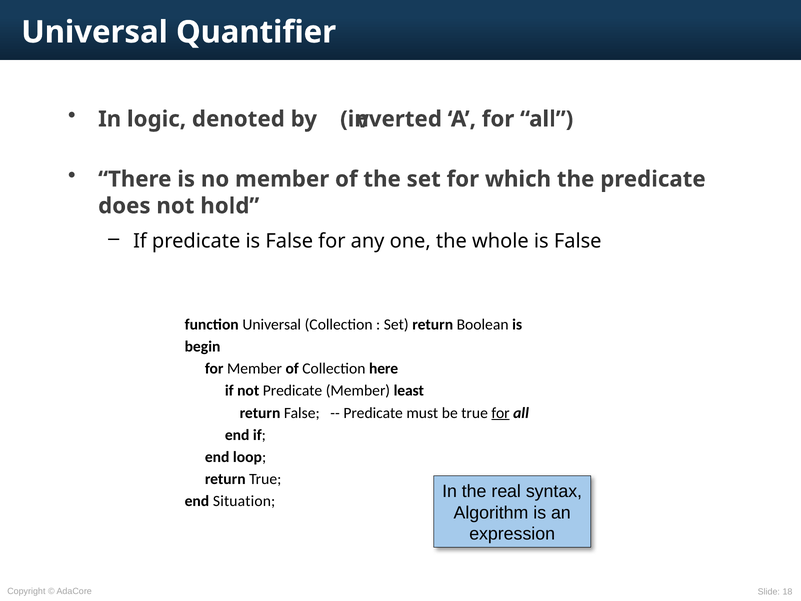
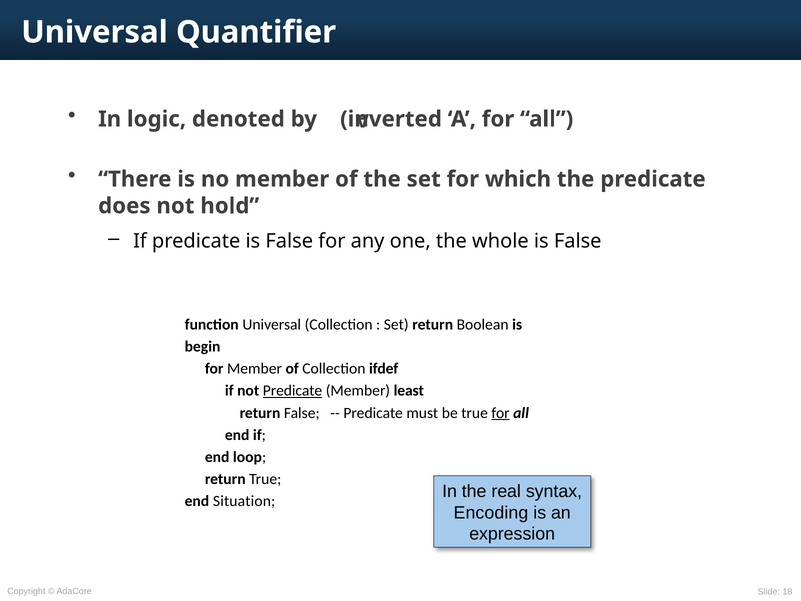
here: here -> ifdef (384, 369)
Predicate underline: none -> present (293, 391)
Algorithm: Algorithm -> Encoding (491, 513)
